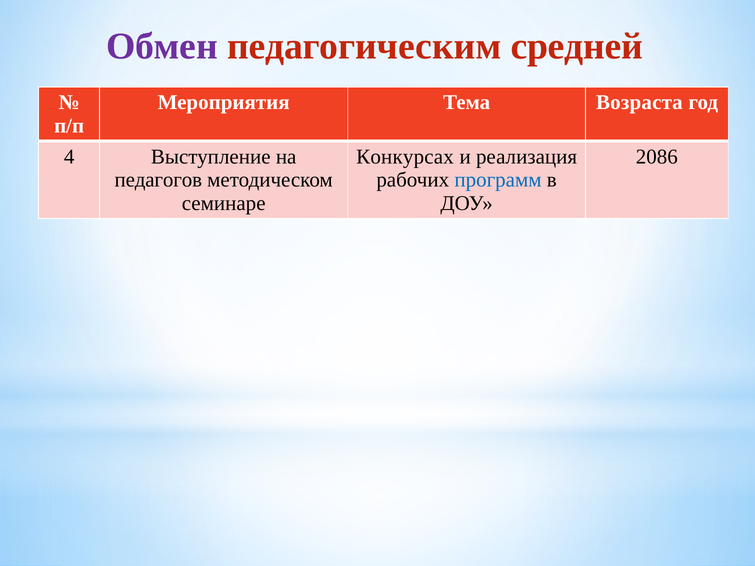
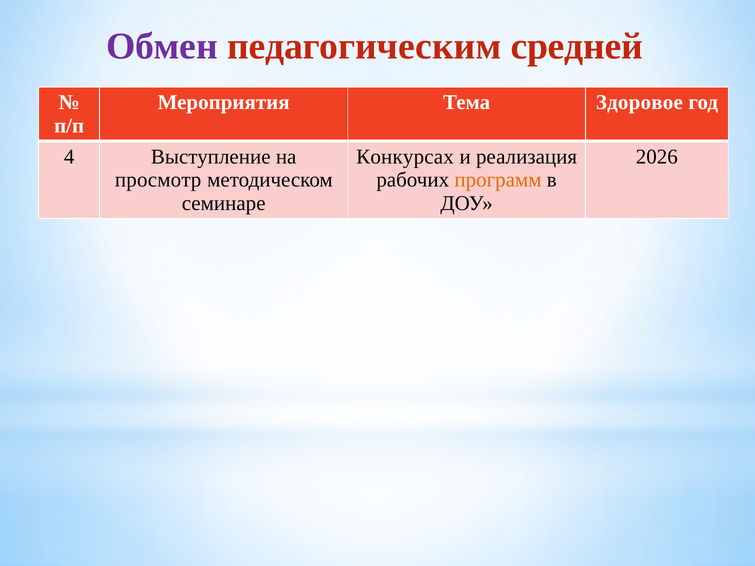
Возраста: Возраста -> Здоровое (639, 103)
2086: 2086 -> 2026 (657, 157)
педагогов: педагогов -> просмотр (158, 180)
программ colour: blue -> orange (498, 180)
